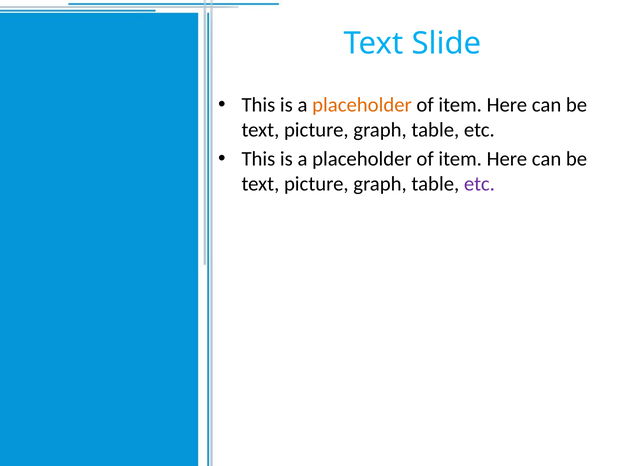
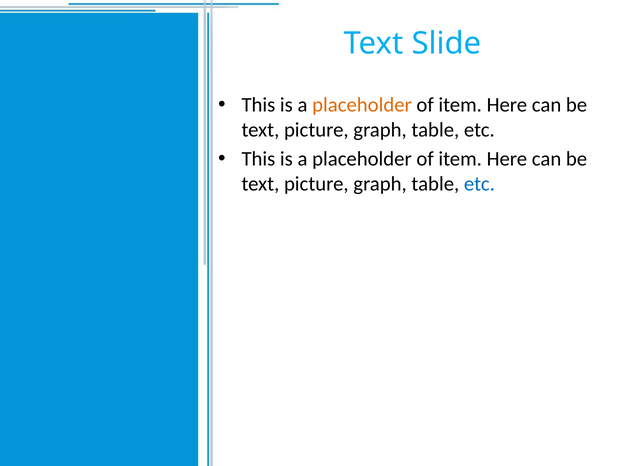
etc colour: purple -> blue (479, 184)
